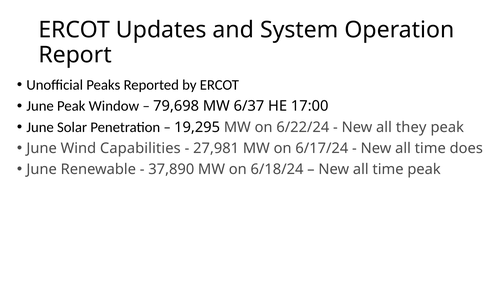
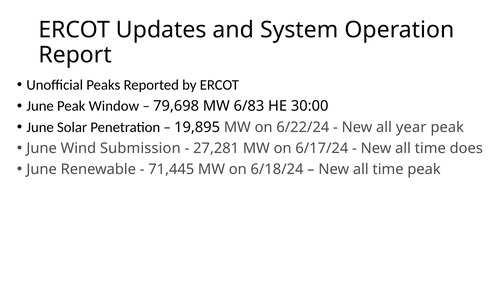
6/37: 6/37 -> 6/83 (249, 106)
17:00: 17:00 -> 30:00 (310, 106)
19,295: 19,295 -> 19,895 (197, 127)
they: they -> year (411, 127)
Capabilities: Capabilities -> Submission (140, 148)
27,981: 27,981 -> 27,281 (216, 148)
37,890: 37,890 -> 71,445 (171, 170)
